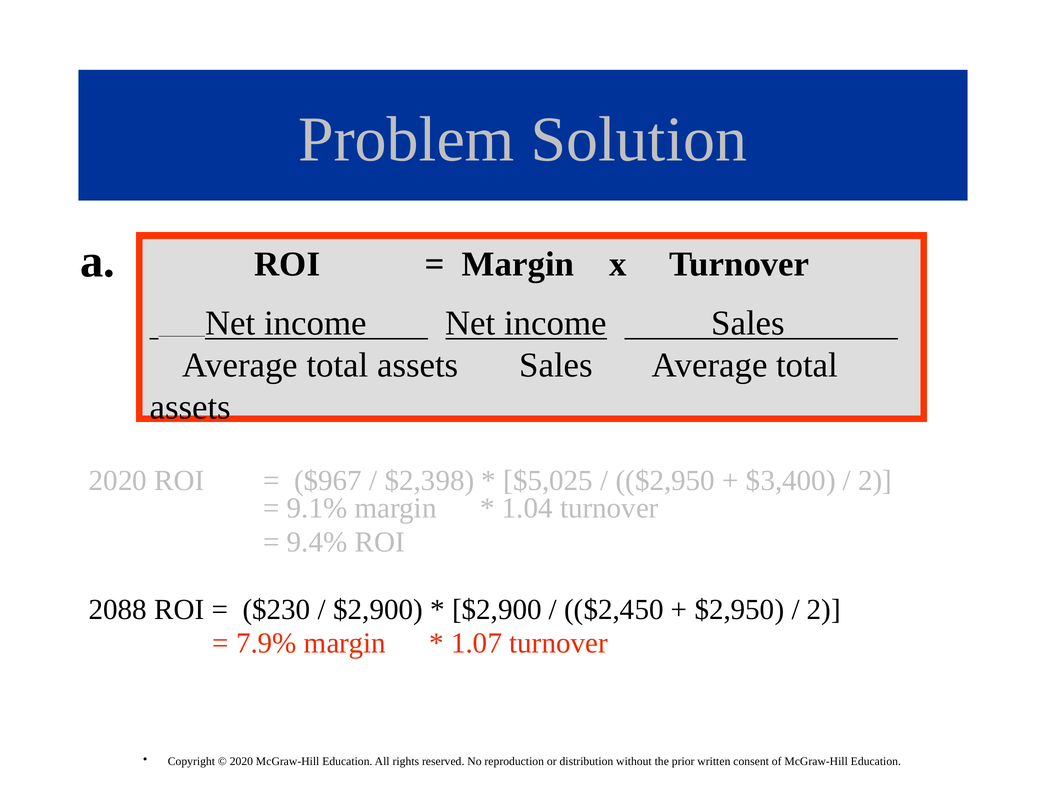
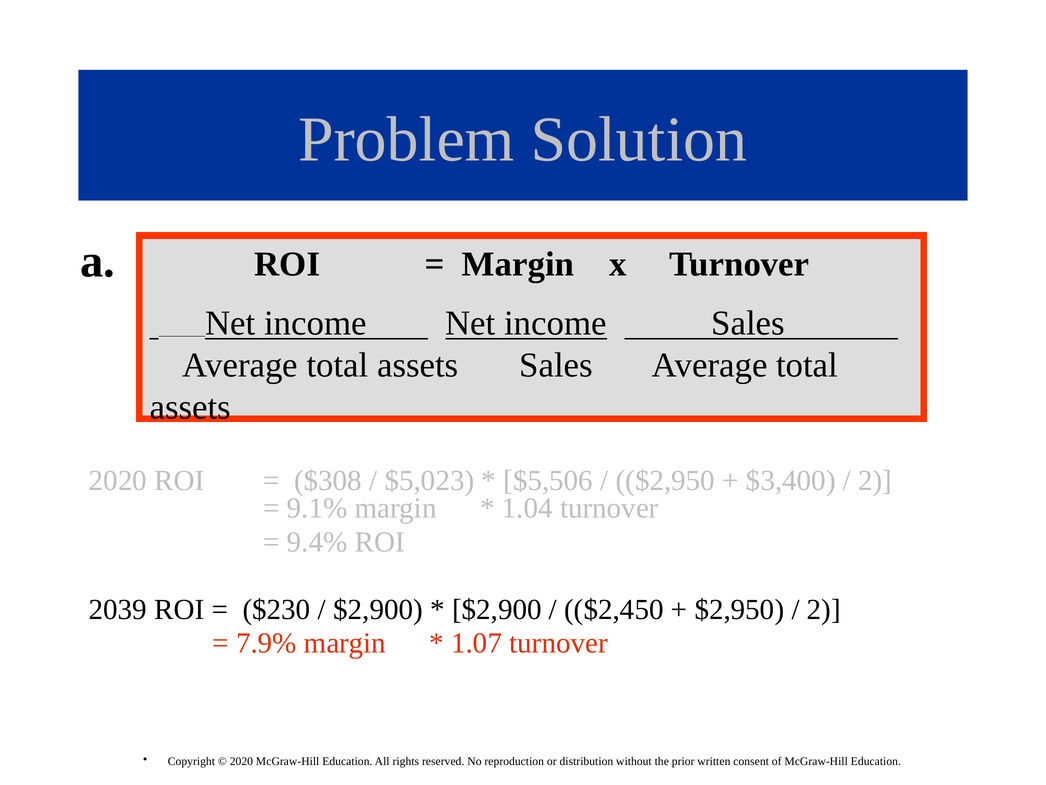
$967: $967 -> $308 (328, 480)
$2,398: $2,398 -> $5,023 (429, 480)
$5,025: $5,025 -> $5,506 (548, 480)
2088: 2088 -> 2039 (118, 609)
